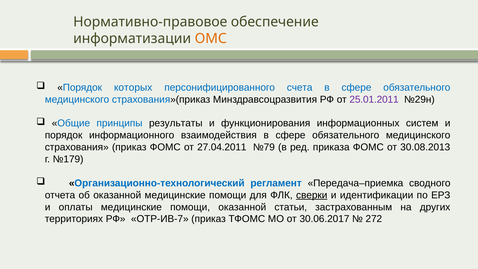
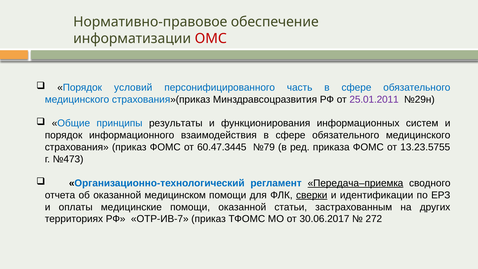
ОМС colour: orange -> red (211, 39)
которых: которых -> условий (133, 87)
счета: счета -> часть (300, 87)
27.04.2011: 27.04.2011 -> 60.47.3445 (222, 147)
30.08.2013: 30.08.2013 -> 13.23.5755 (425, 147)
№179: №179 -> №473 (68, 159)
Передача–приемка underline: none -> present (355, 183)
оказанной медицинские: медицинские -> медицинском (175, 195)
